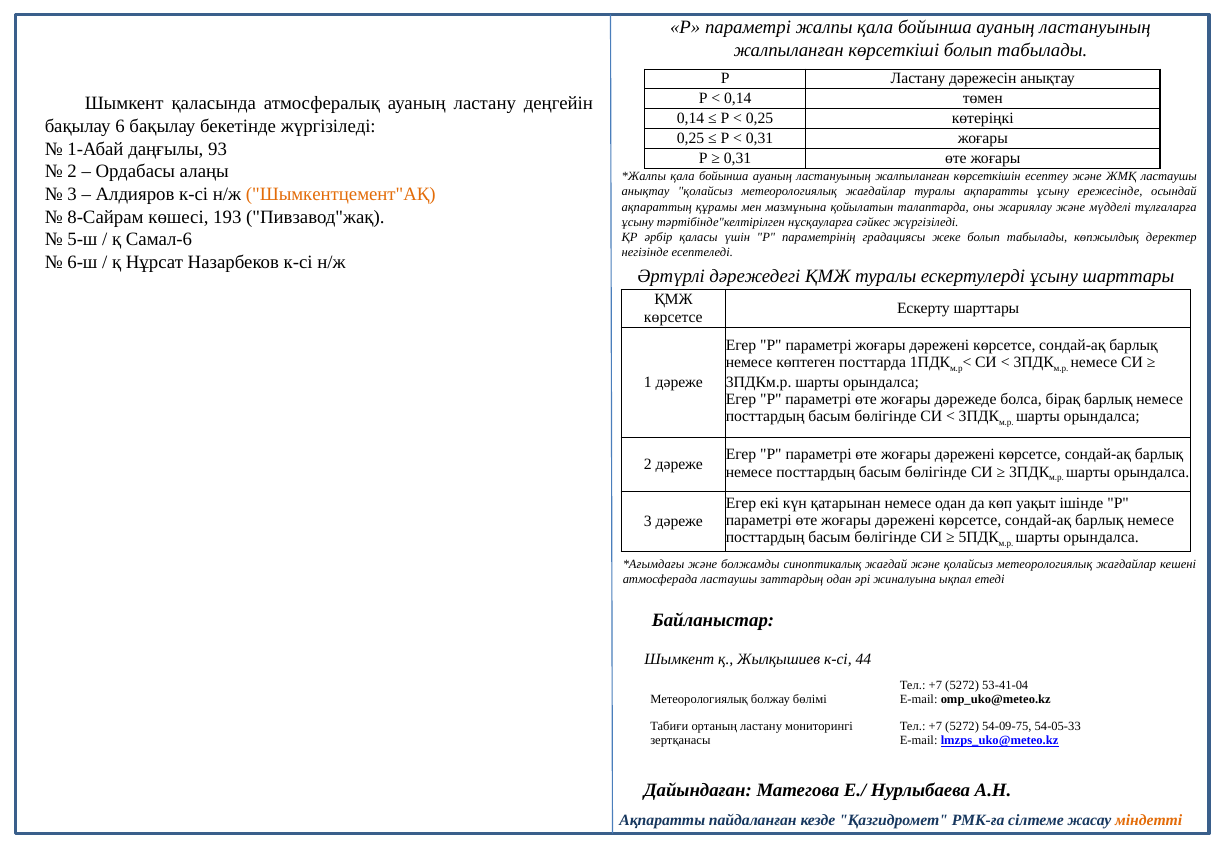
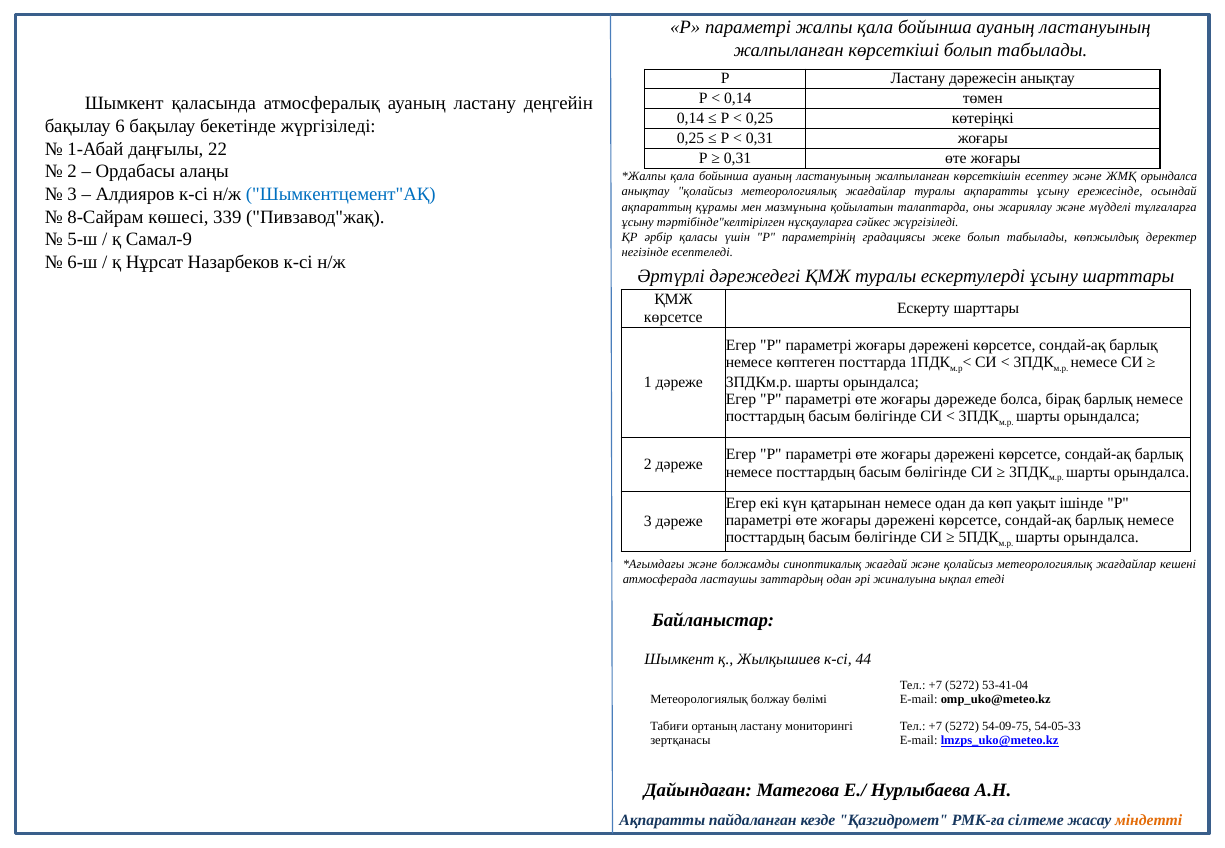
93: 93 -> 22 (218, 149)
ЖМҚ ластаушы: ластаушы -> орындалса (1169, 177)
Шымкентцемент"АҚ colour: orange -> blue (341, 194)
193: 193 -> 339 (227, 217)
Самал-6: Самал-6 -> Самал-9 (159, 239)
